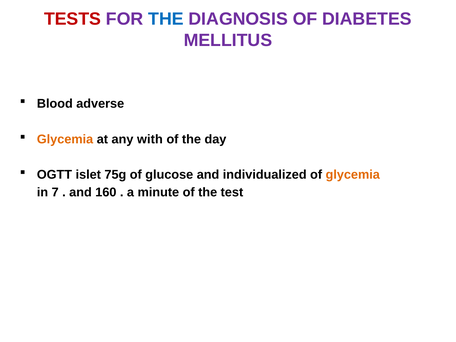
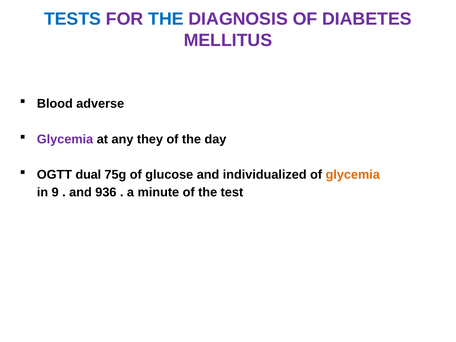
TESTS colour: red -> blue (73, 19)
Glycemia colour: orange -> purple (65, 139)
with: with -> they (150, 139)
islet: islet -> dual (88, 175)
7: 7 -> 9 (55, 192)
160: 160 -> 936 (106, 192)
